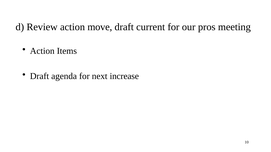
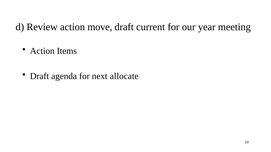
pros: pros -> year (207, 27)
increase: increase -> allocate (124, 76)
